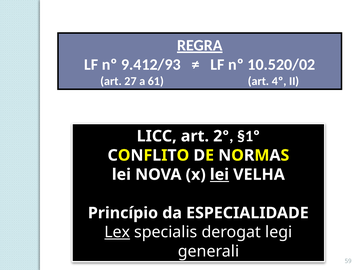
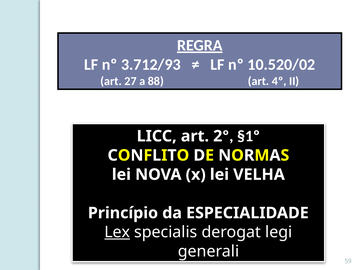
9.412/93: 9.412/93 -> 3.712/93 (151, 65)
61: 61 -> 88 (156, 81)
lei underline: present -> none (219, 175)
